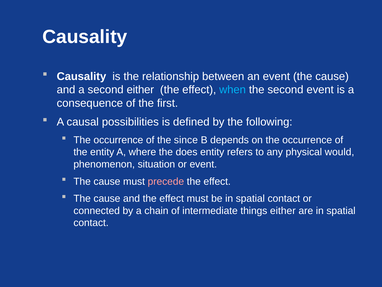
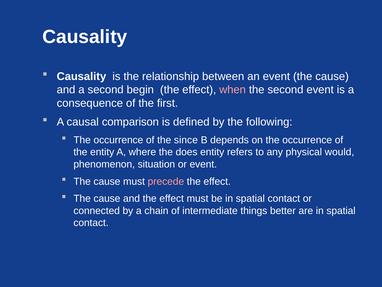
second either: either -> begin (140, 90)
when colour: light blue -> pink (233, 90)
possibilities: possibilities -> comparison (130, 122)
things either: either -> better (283, 210)
